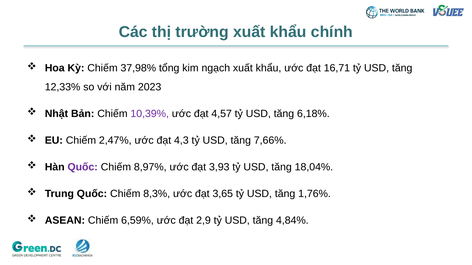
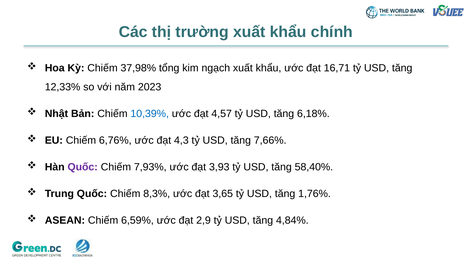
10,39% colour: purple -> blue (150, 114)
2,47%: 2,47% -> 6,76% (115, 141)
8,97%: 8,97% -> 7,93% (150, 167)
18,04%: 18,04% -> 58,40% (314, 167)
